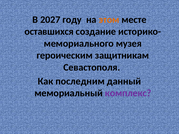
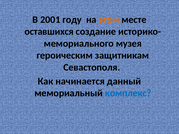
2027: 2027 -> 2001 (50, 20)
последним: последним -> начинается (80, 81)
комплекс colour: purple -> blue (128, 93)
